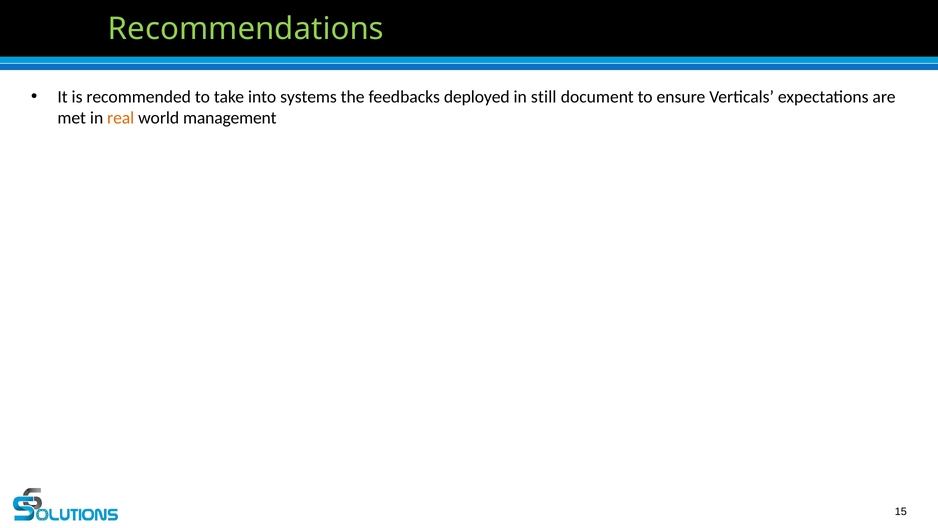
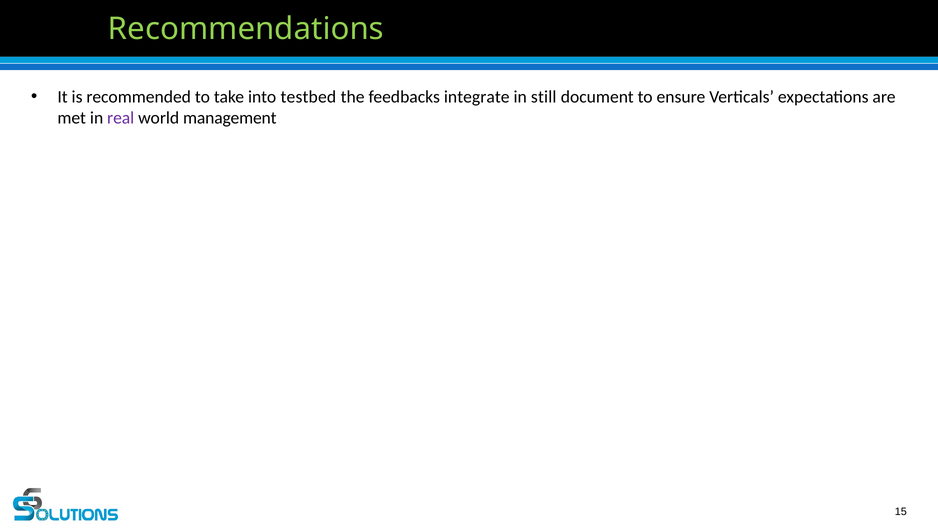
systems: systems -> testbed (308, 97)
deployed: deployed -> integrate (477, 97)
real colour: orange -> purple (121, 118)
